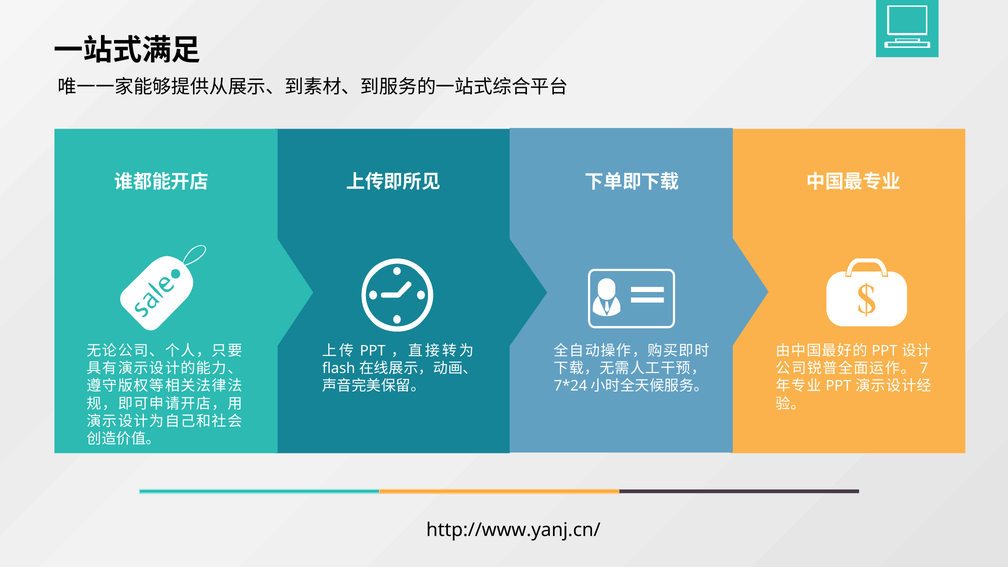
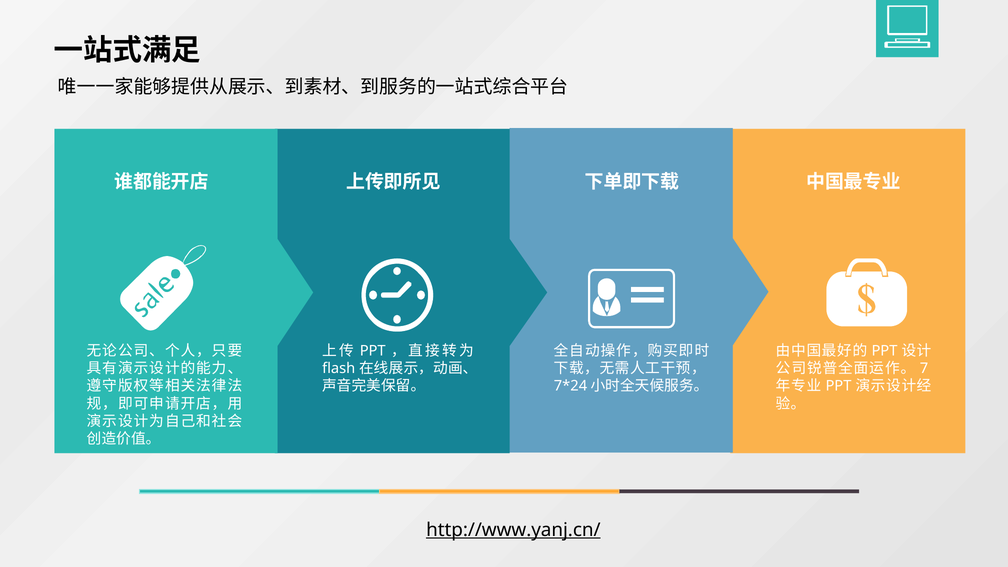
http://www.yanj.cn/ underline: none -> present (513, 530)
